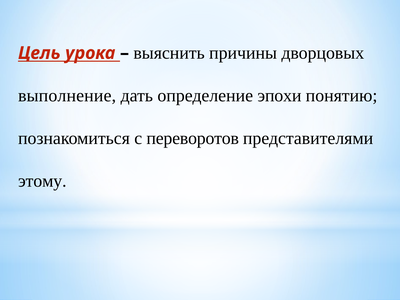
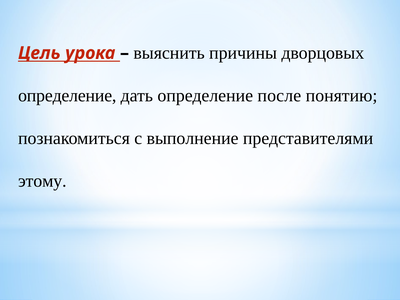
выполнение: выполнение -> определение (67, 96)
эпохи: эпохи -> после (279, 96)
переворотов: переворотов -> выполнение (193, 138)
